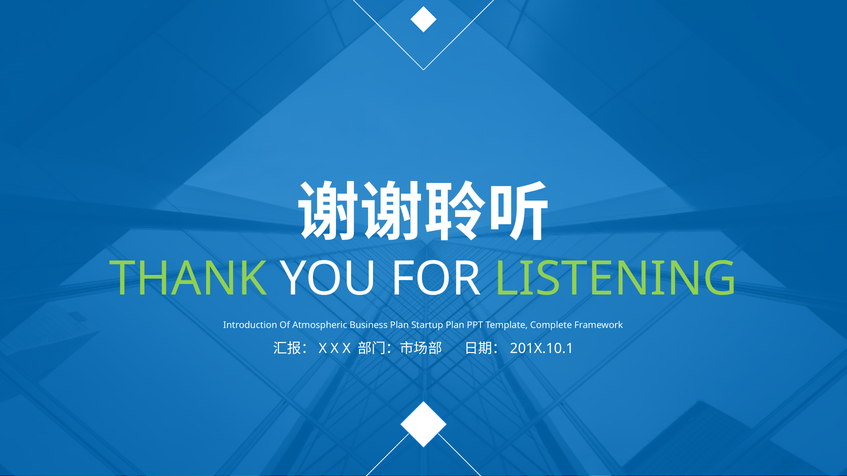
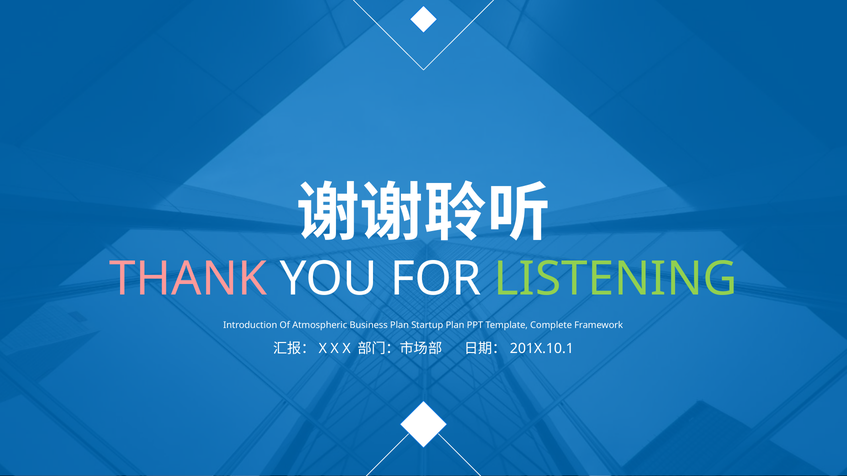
THANK colour: light green -> pink (188, 279)
